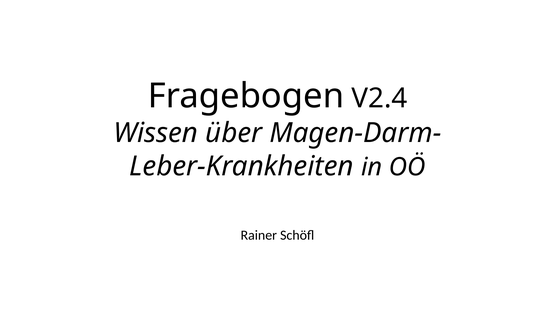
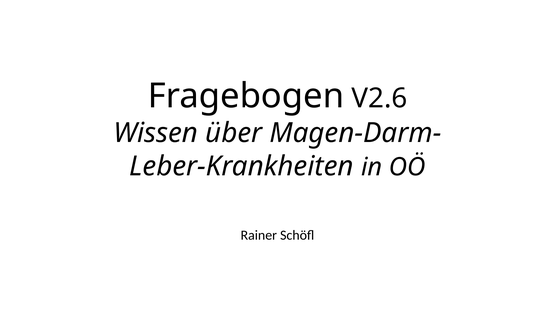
V2.4: V2.4 -> V2.6 (379, 98)
